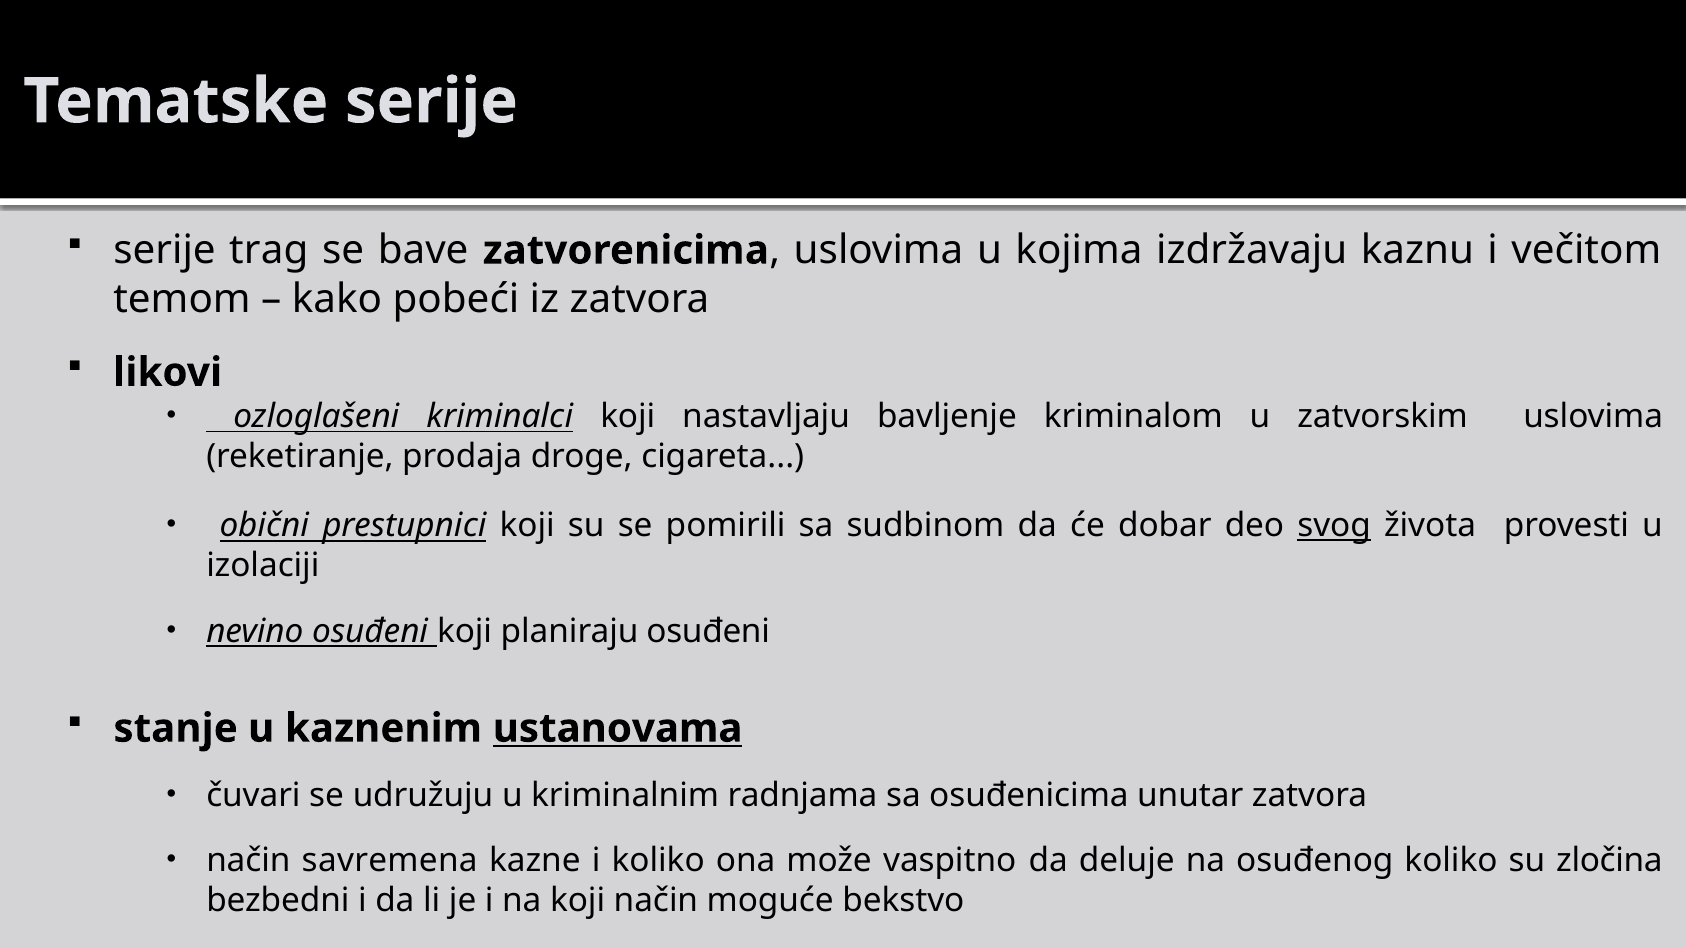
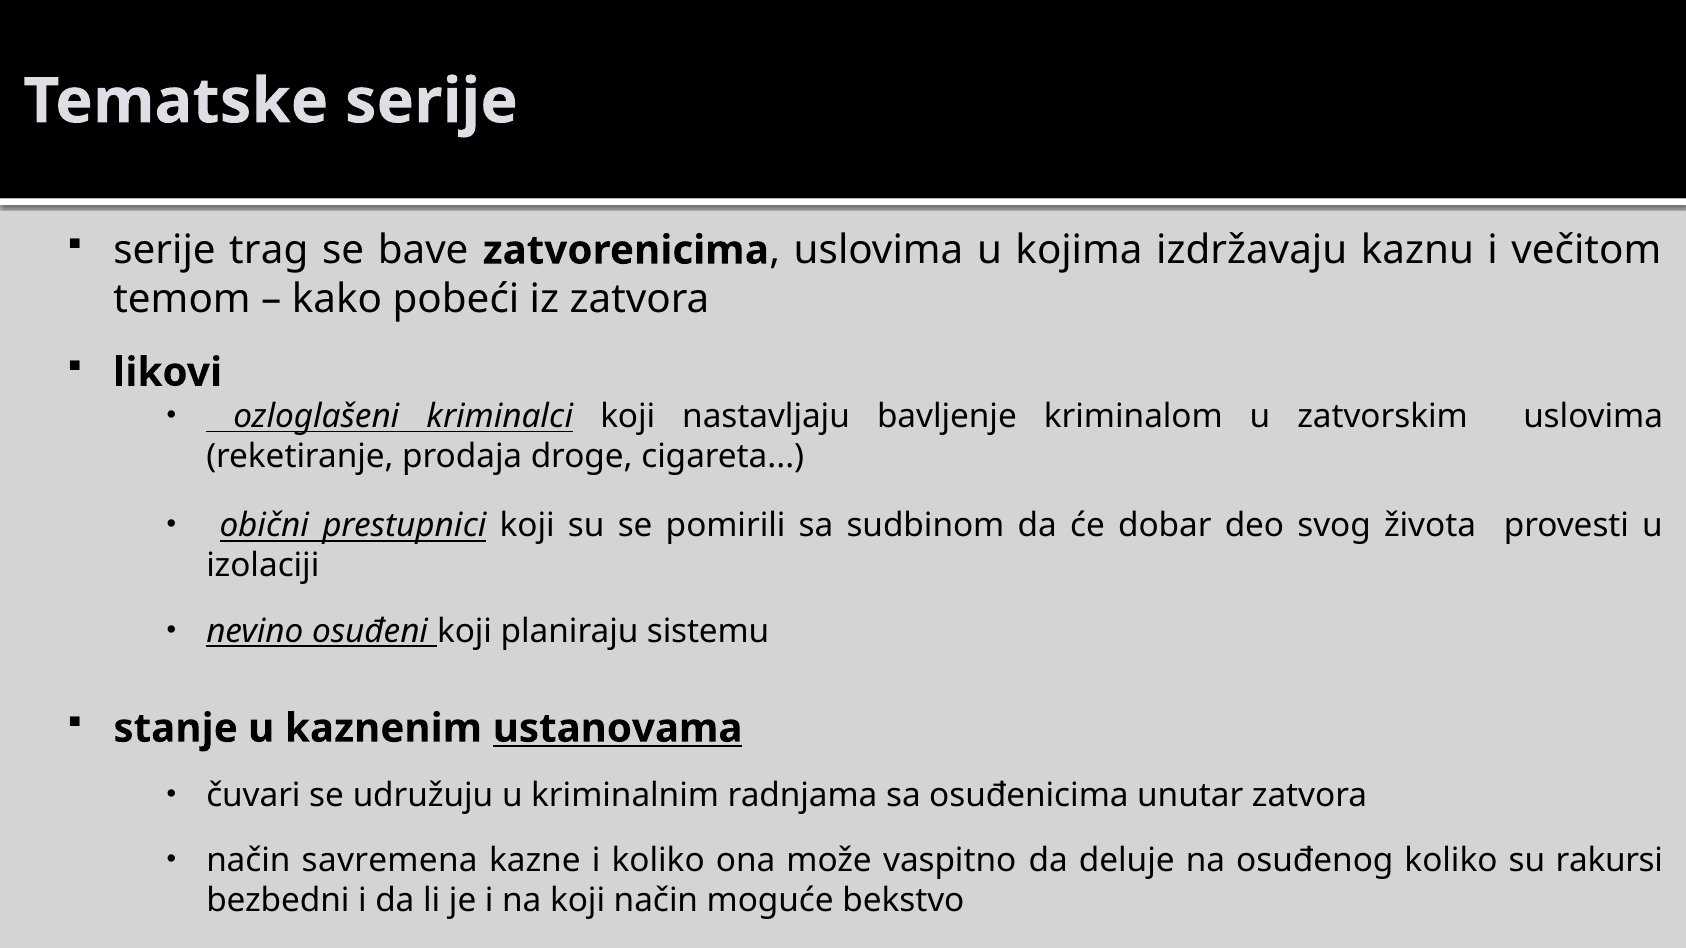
svog underline: present -> none (1334, 526)
planiraju osuđeni: osuđeni -> sistemu (708, 631)
zločina: zločina -> rakursi (1609, 861)
